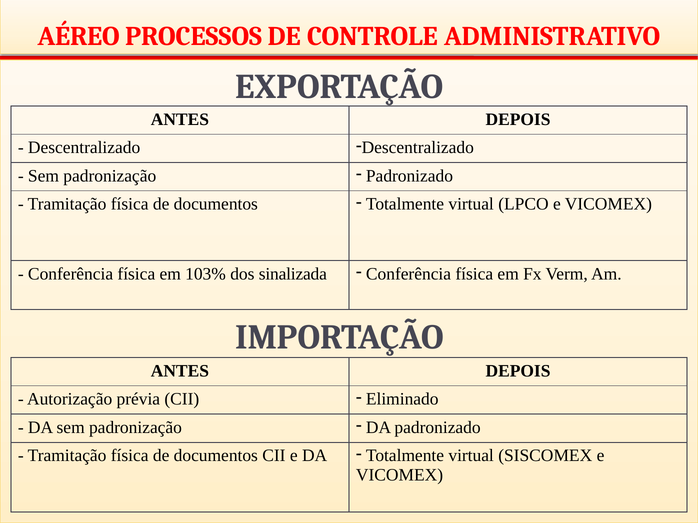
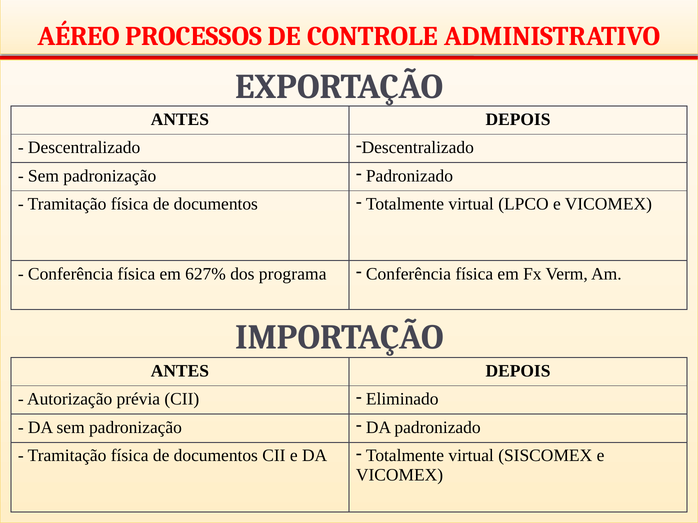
103%: 103% -> 627% (206, 274)
sinalizada: sinalizada -> programa (293, 274)
